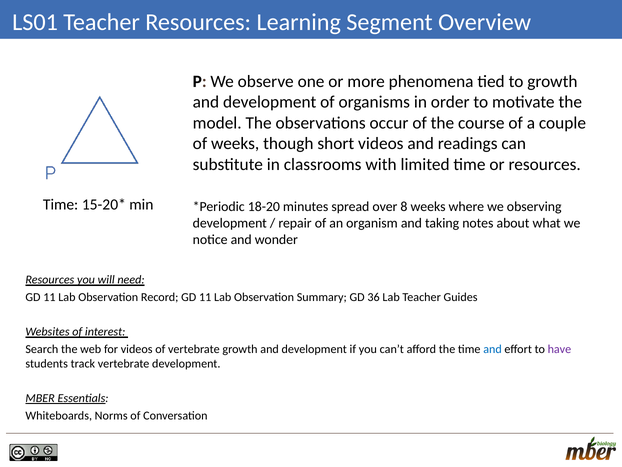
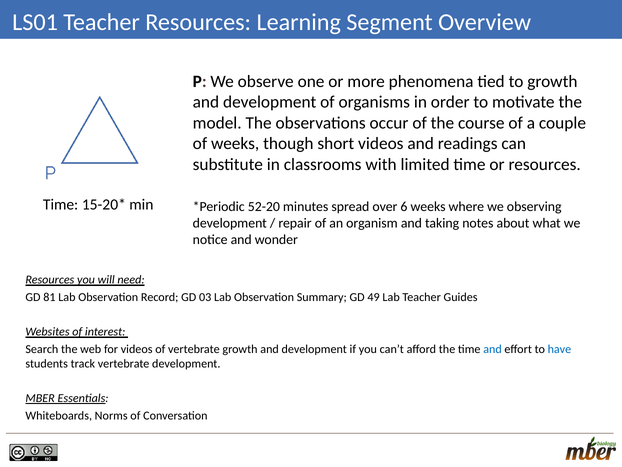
18-20: 18-20 -> 52-20 (264, 206)
8: 8 -> 6 (404, 206)
11: 11 -> 81 (49, 297)
Record GD 11: 11 -> 03 (205, 297)
36: 36 -> 49 (374, 297)
have colour: purple -> blue (559, 349)
